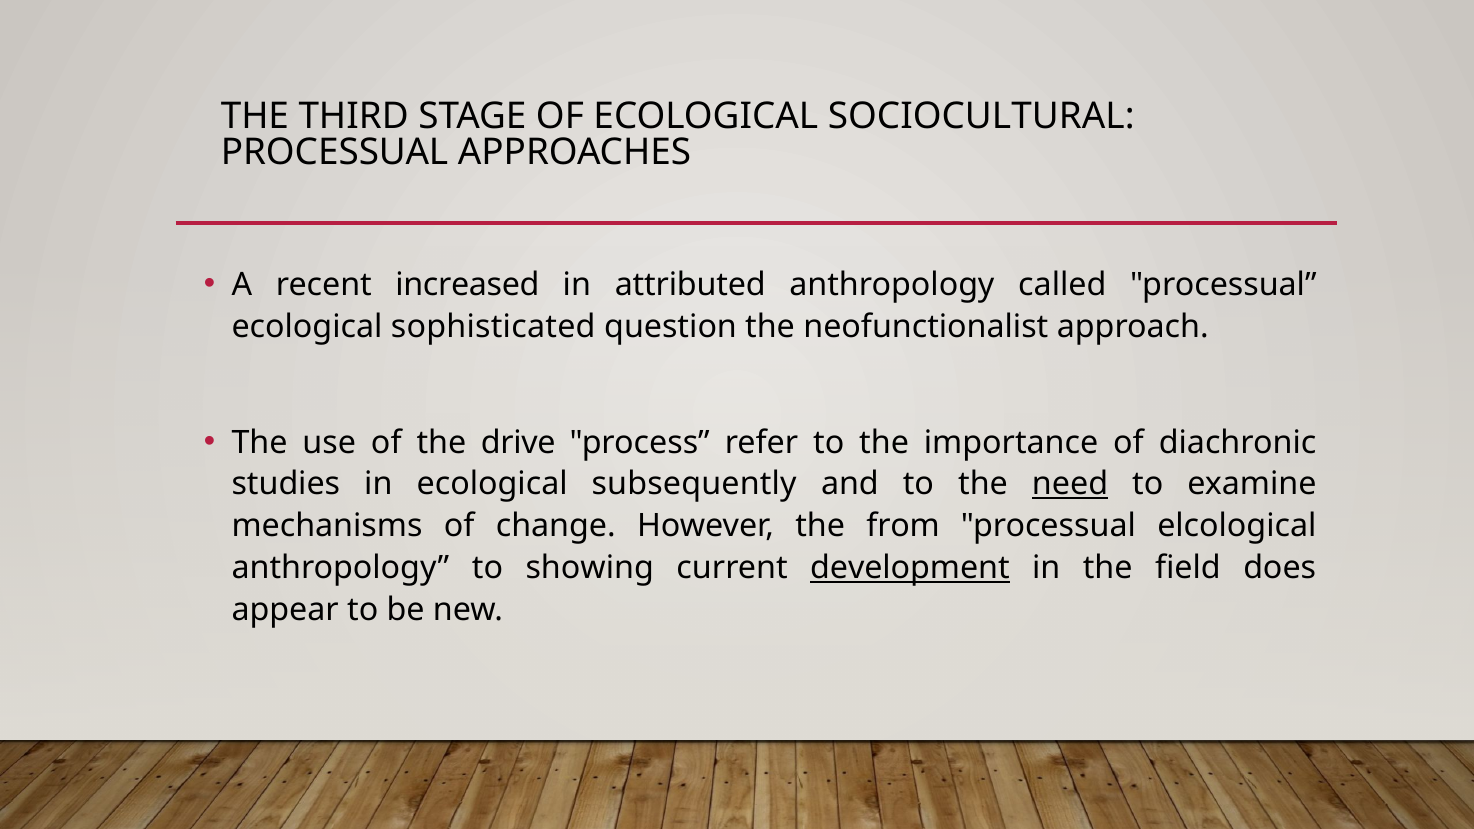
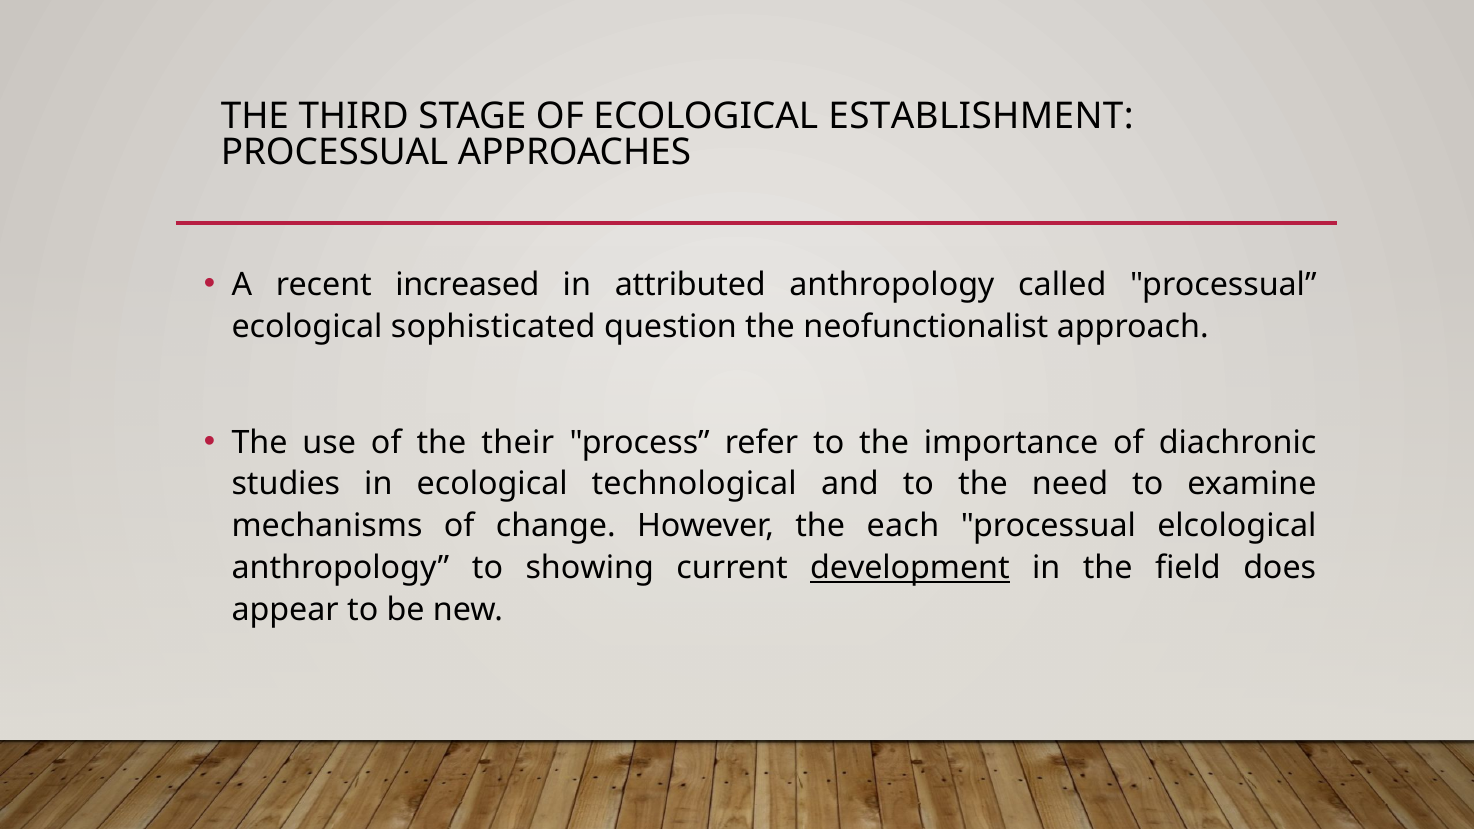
SOCIOCULTURAL: SOCIOCULTURAL -> ESTABLISHMENT (981, 116)
drive: drive -> their (518, 443)
subsequently: subsequently -> technological (694, 484)
need underline: present -> none (1070, 484)
from: from -> each (903, 526)
